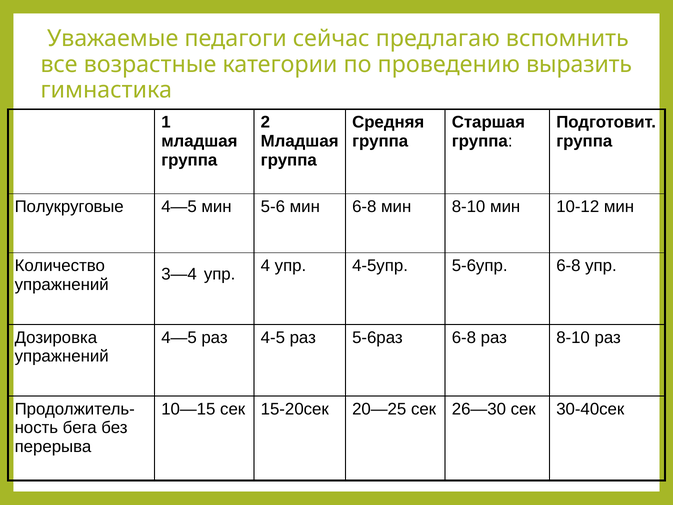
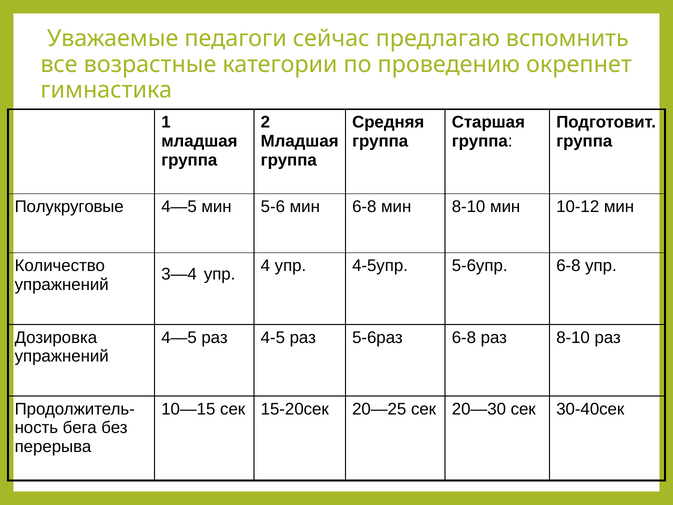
выразить: выразить -> окрепнет (579, 65)
26―30: 26―30 -> 20―30 (479, 409)
